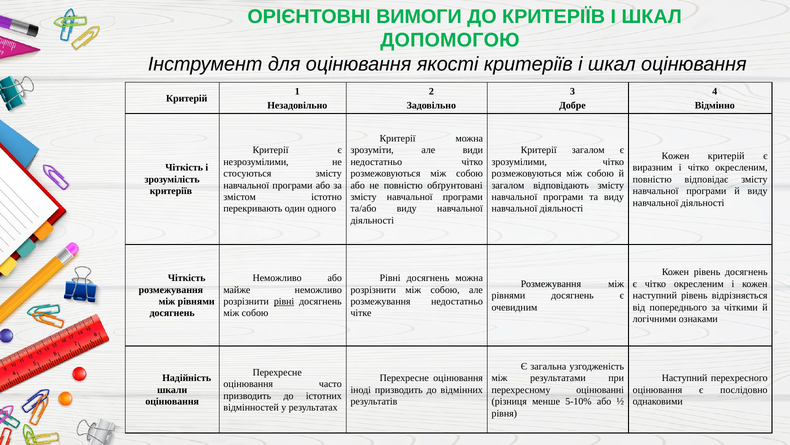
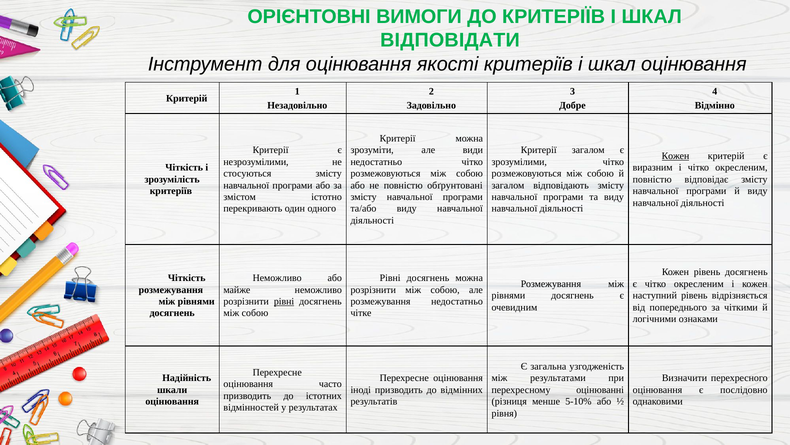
ДОПОМОГОЮ: ДОПОМОГОЮ -> ВІДПОВІДАТИ (450, 40)
Кожен underline: none -> present (676, 156)
Наступний: Наступний -> Визначити (685, 378)
